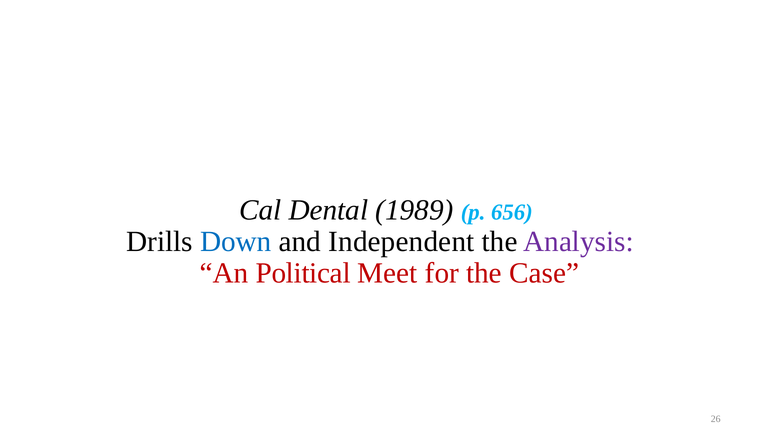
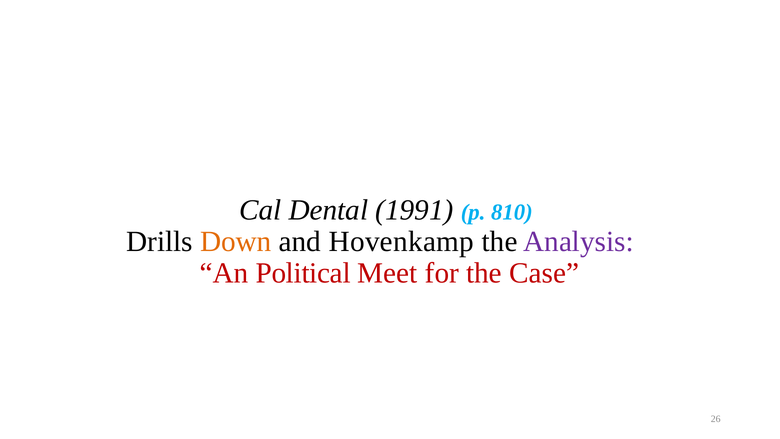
1989: 1989 -> 1991 (414, 210)
656: 656 -> 810 (512, 212)
Down colour: blue -> orange (236, 241)
Independent: Independent -> Hovenkamp (401, 241)
